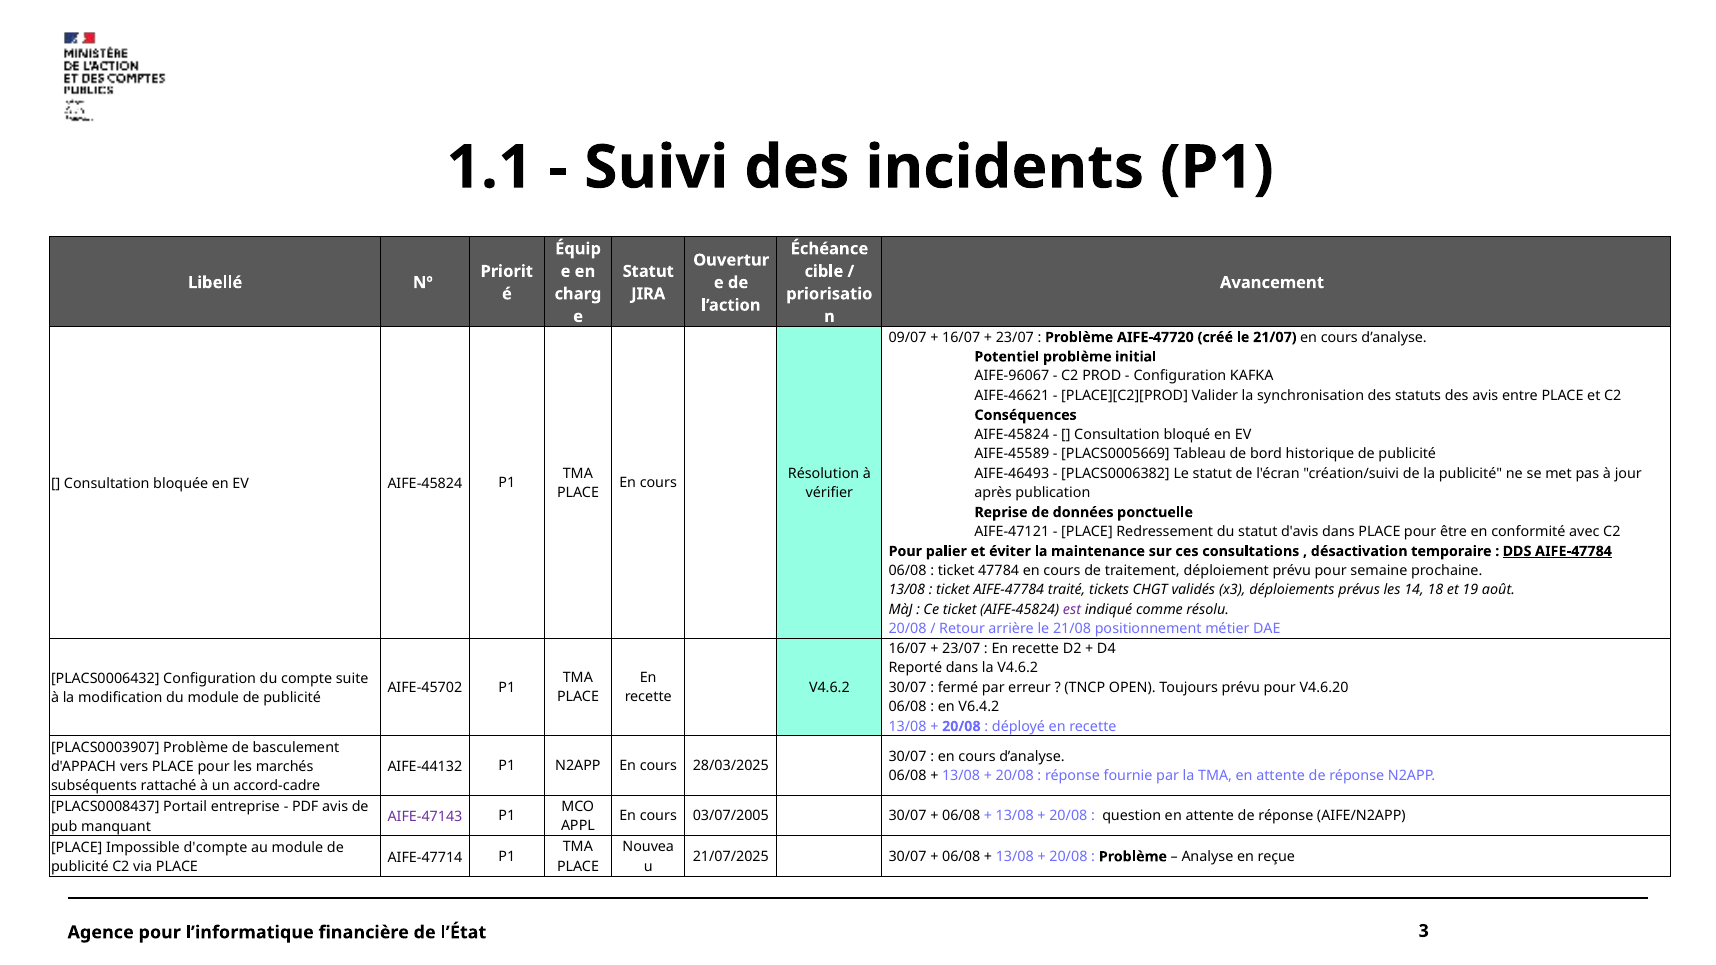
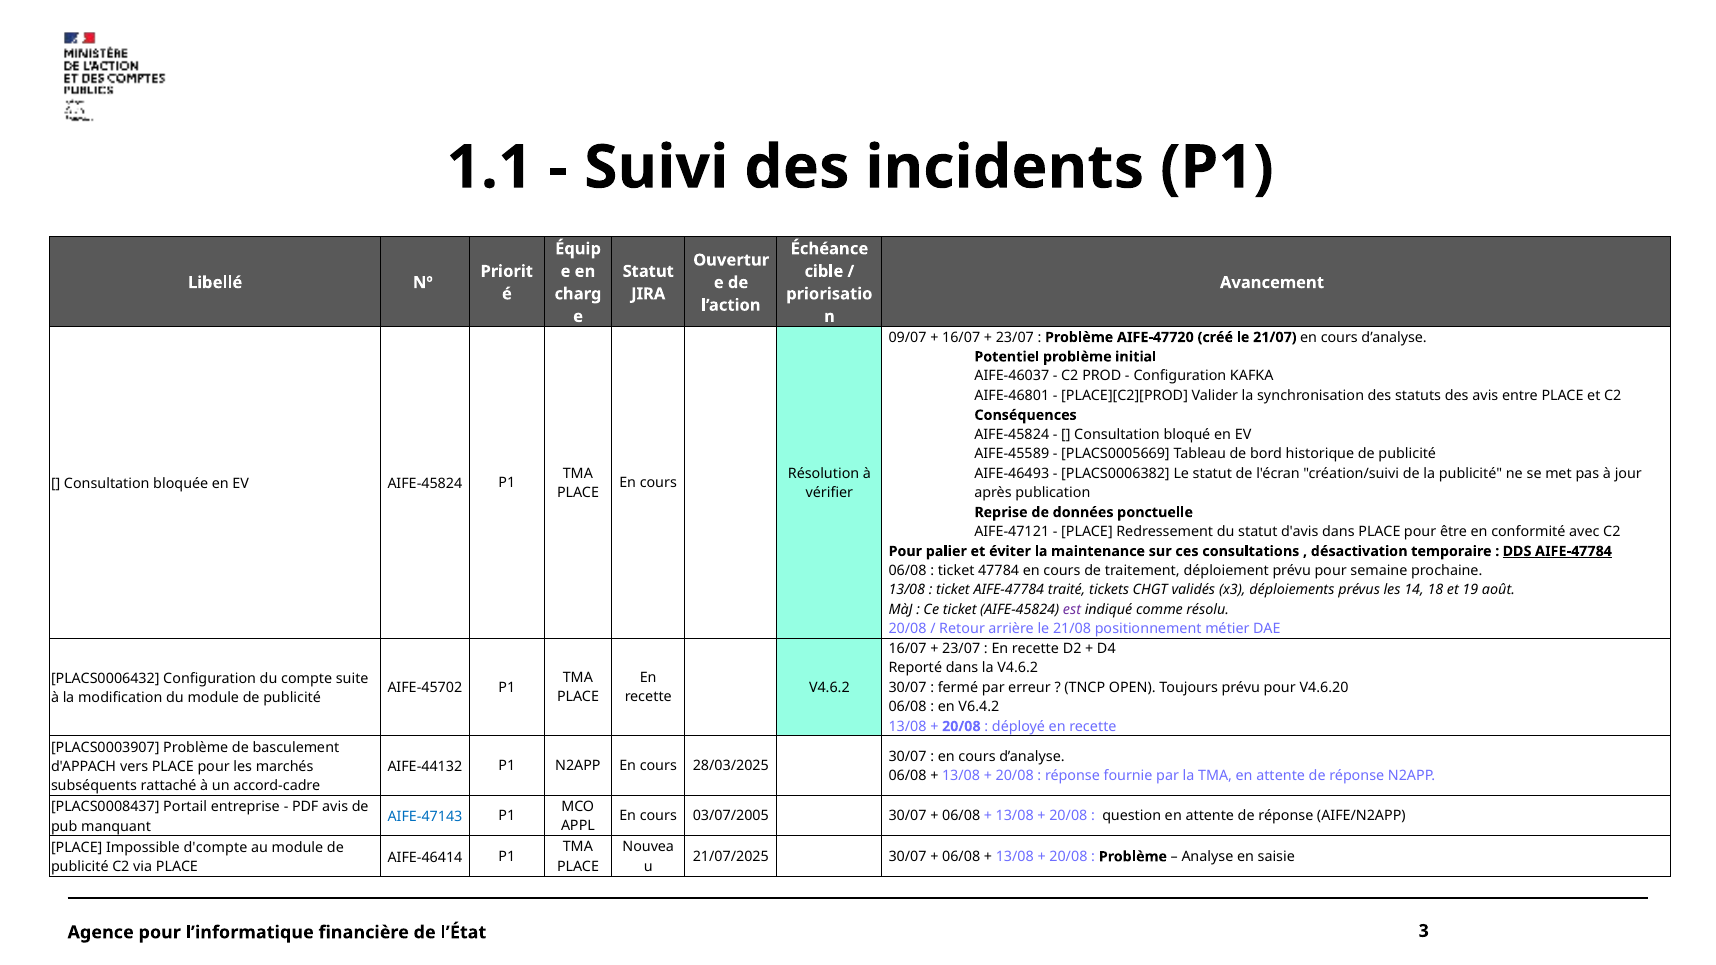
AIFE-96067: AIFE-96067 -> AIFE-46037 (1012, 376)
AIFE-46621: AIFE-46621 -> AIFE-46801 (1012, 396)
AIFE-47143 colour: purple -> blue (425, 817)
reçue: reçue -> saisie (1276, 857)
AIFE-47714: AIFE-47714 -> AIFE-46414 (425, 858)
